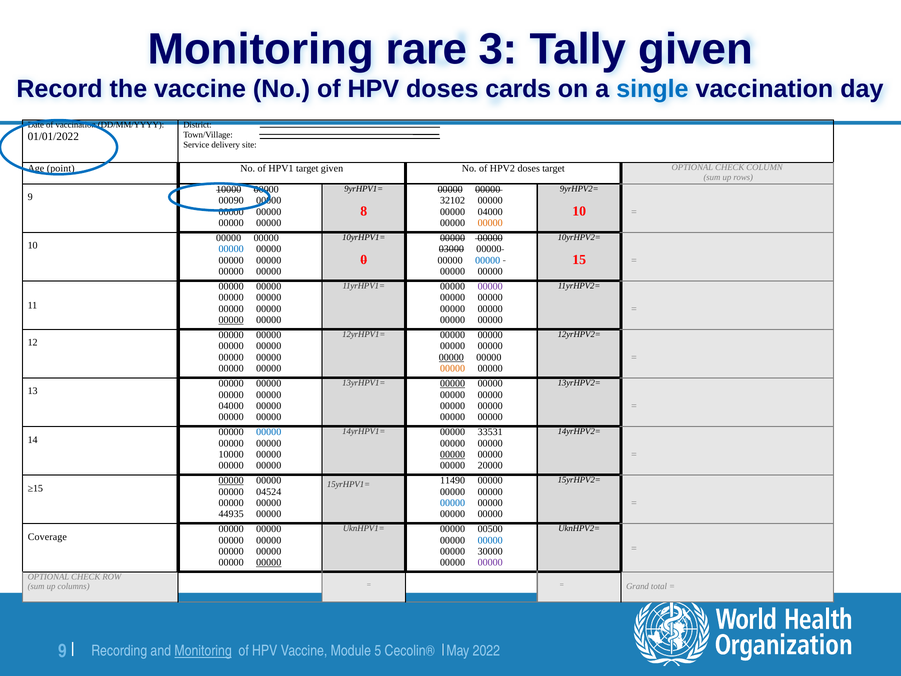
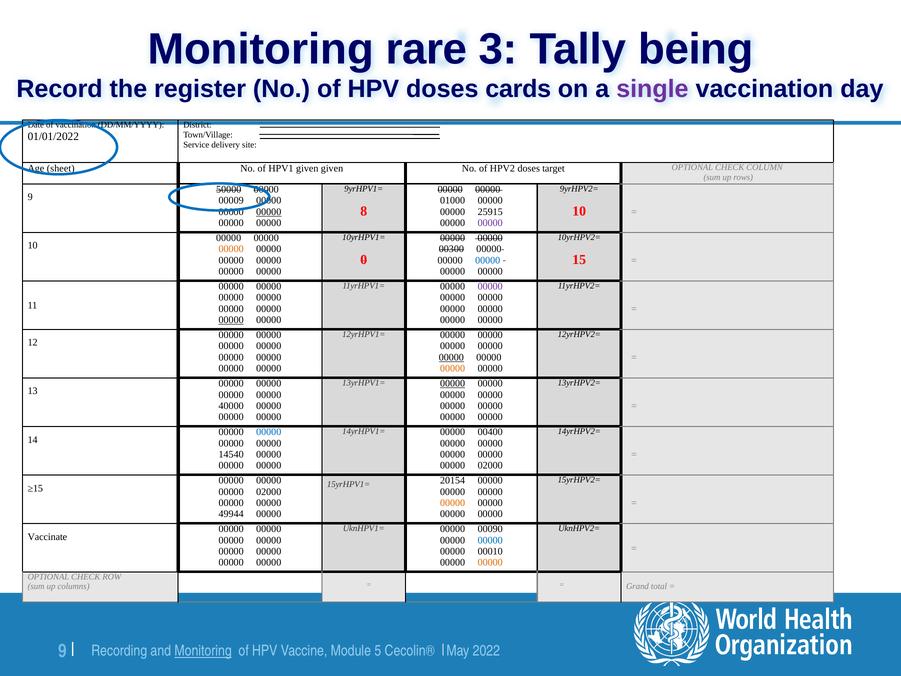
Tally given: given -> being (696, 49)
the vaccine: vaccine -> register (200, 89)
single colour: blue -> purple (652, 89)
point: point -> sheet (61, 168)
HPV1 target: target -> given (307, 168)
10000: 10000 -> 50000 (229, 189)
00090: 00090 -> 00009 (231, 201)
32102: 32102 -> 01000 (453, 201)
00000 underline: none -> present (269, 212)
04000: 04000 -> 25915 (490, 212)
00000 colour: orange -> purple (490, 223)
00000 colour: blue -> orange (231, 249)
03000: 03000 -> 00300 (451, 249)
04000: 04000 -> 40000 (231, 406)
33531: 33531 -> 00400 (490, 432)
10000: 10000 -> 14540 (231, 454)
00000 underline: present -> none (453, 454)
20000: 20000 -> 02000 (490, 465)
00000 underline: present -> none (231, 480)
11490: 11490 -> 20154 (453, 480)
04524: 04524 -> 02000 (269, 492)
00000 colour: blue -> orange (453, 503)
44935: 44935 -> 49944 (231, 514)
00500: 00500 -> 00090 (490, 529)
Coverage: Coverage -> Vaccinate (47, 537)
30000: 30000 -> 00010 (490, 551)
00000 underline: present -> none (269, 562)
00000 colour: purple -> orange (490, 562)
